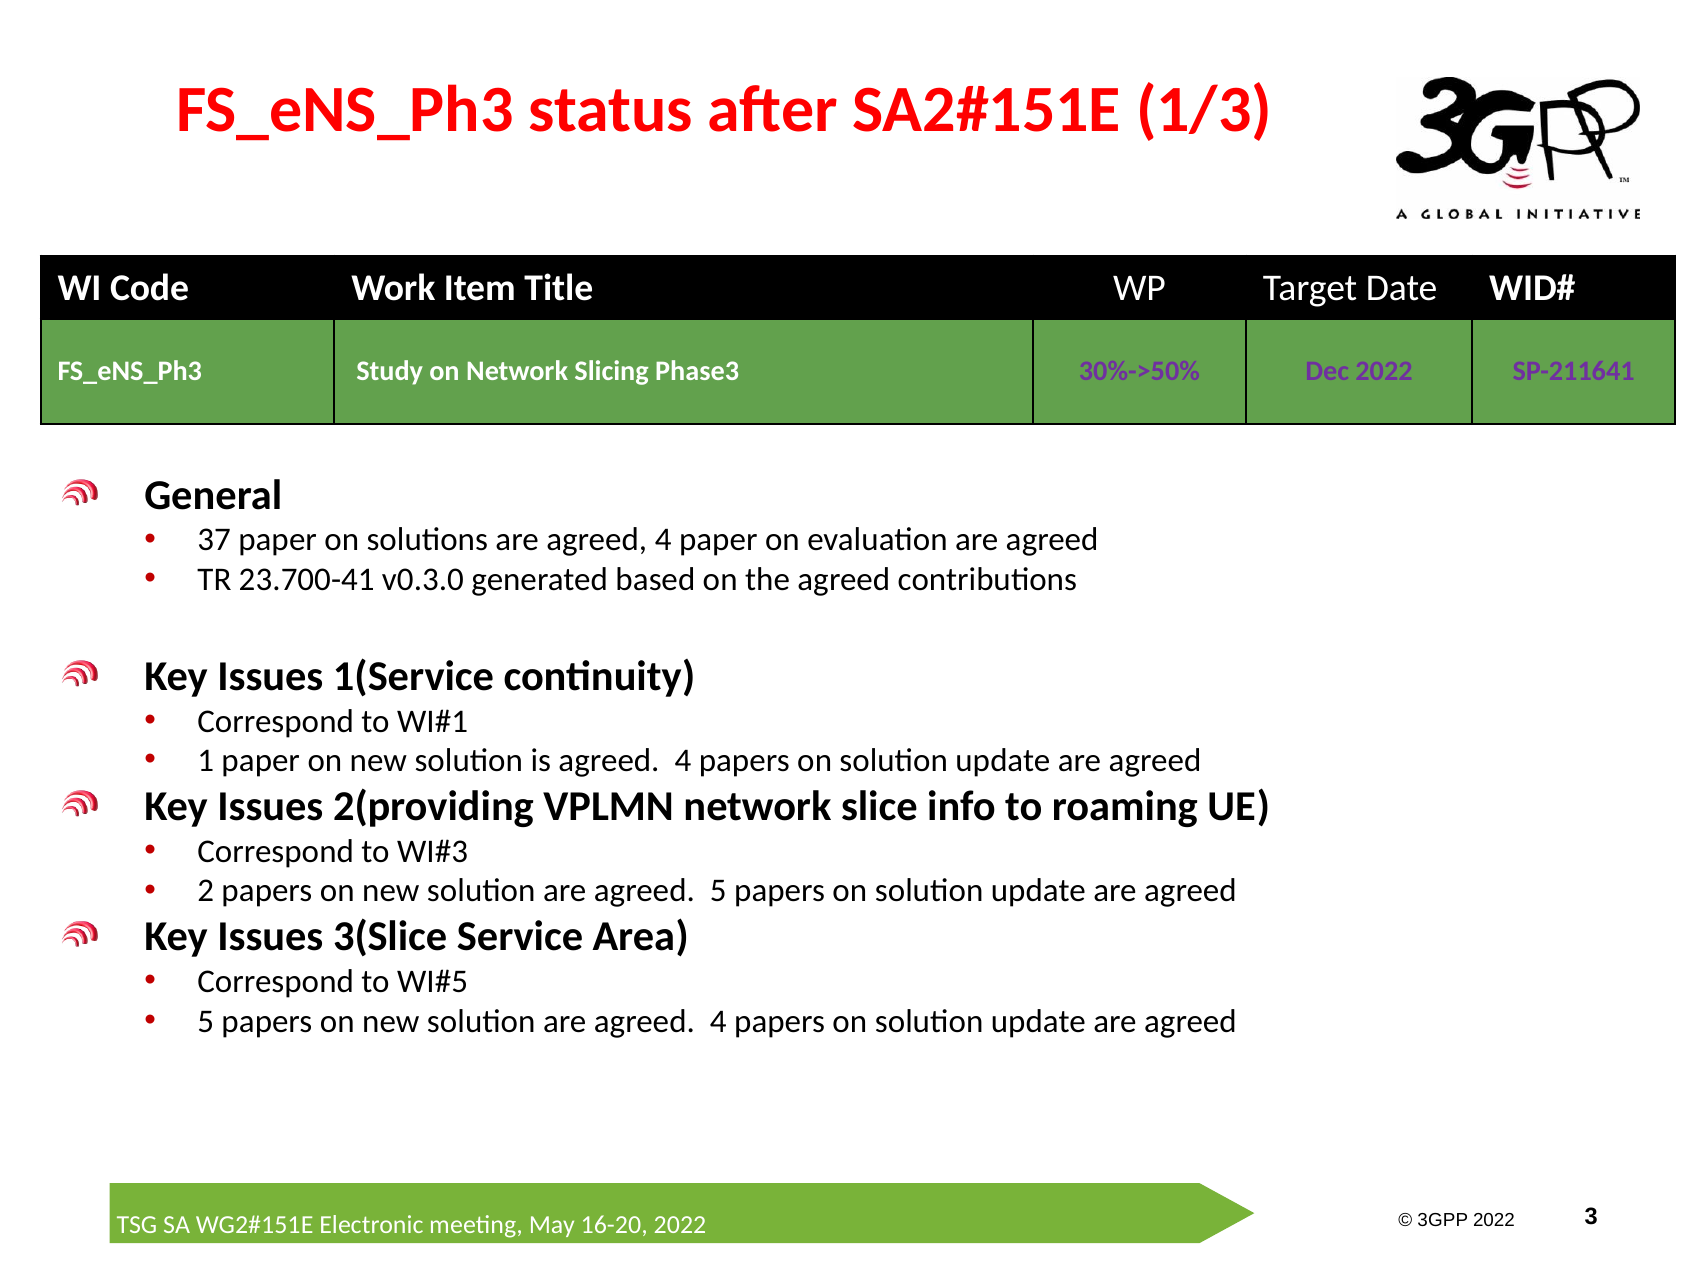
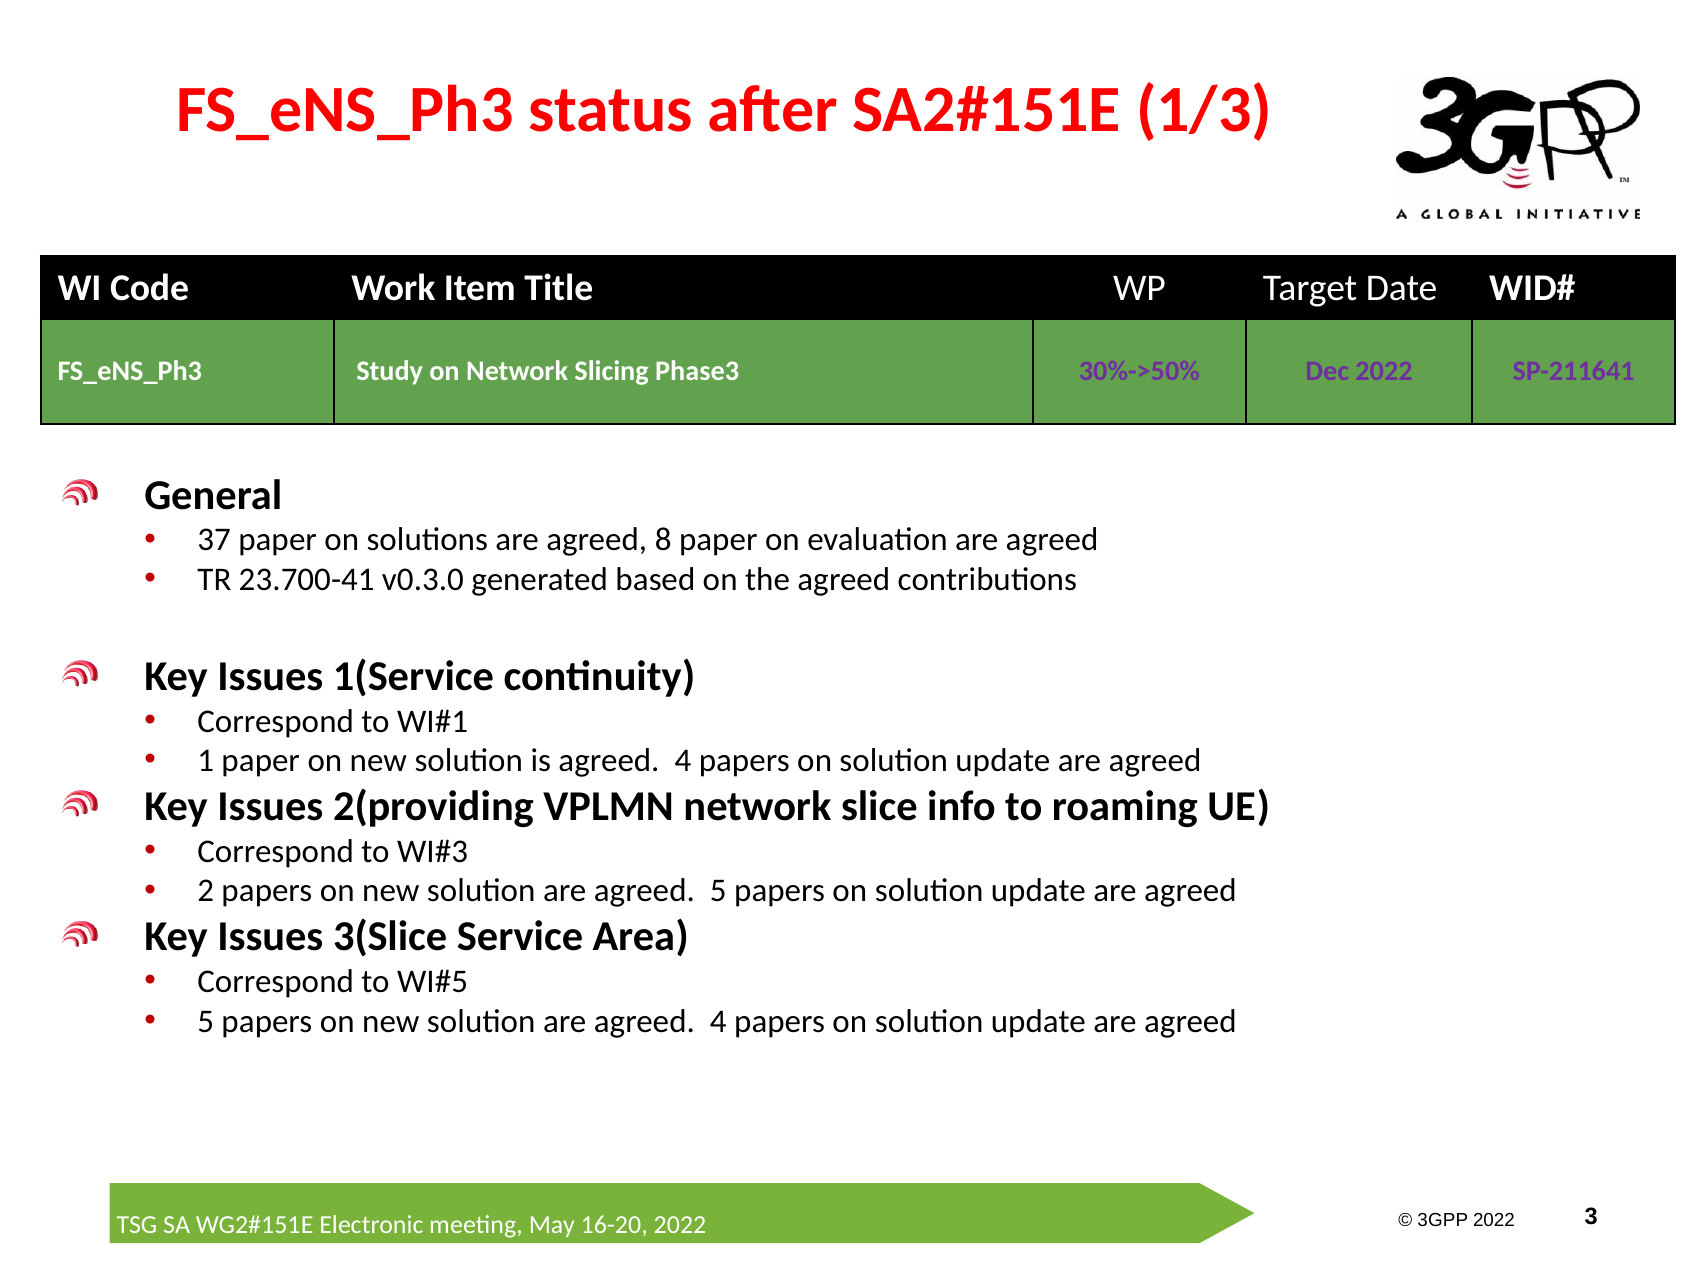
solutions are agreed 4: 4 -> 8 (663, 540)
